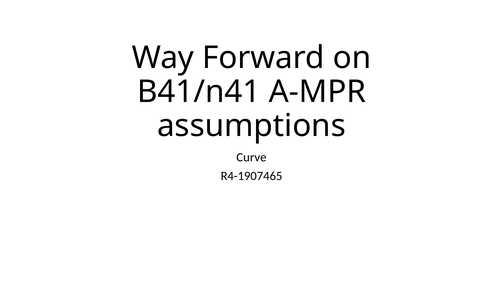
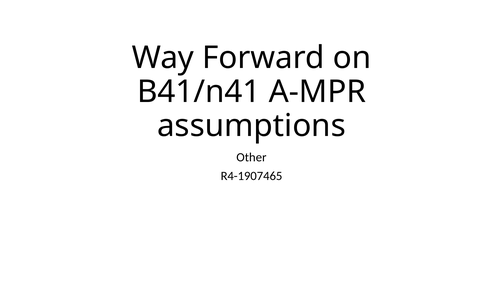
Curve: Curve -> Other (251, 157)
